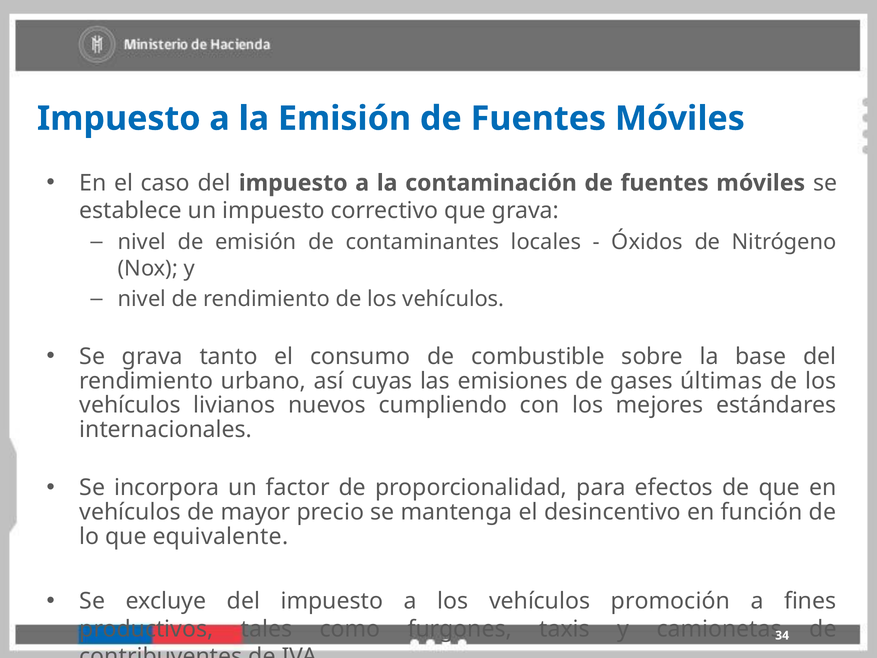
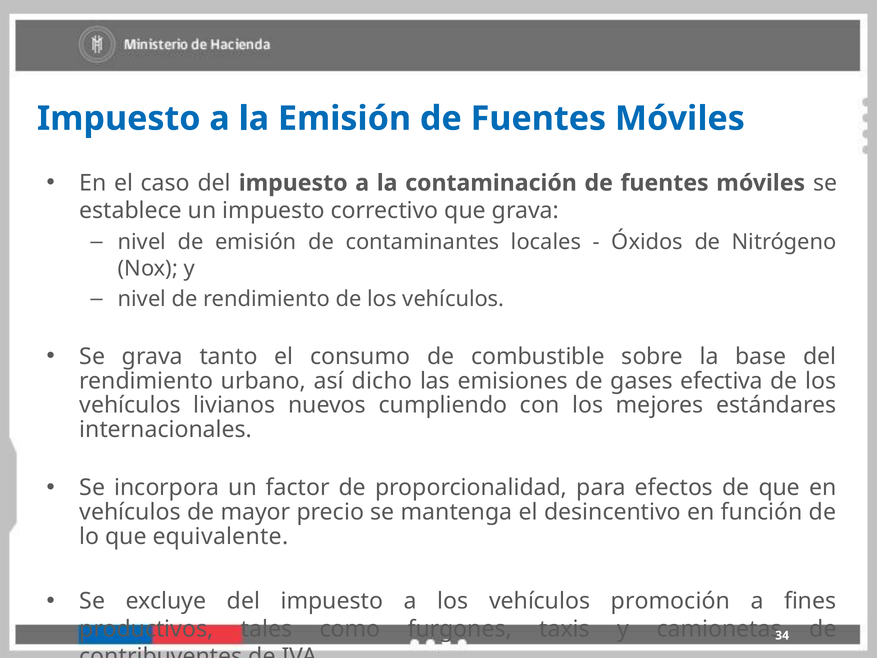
cuyas: cuyas -> dicho (382, 381)
últimas: últimas -> efectiva (722, 381)
